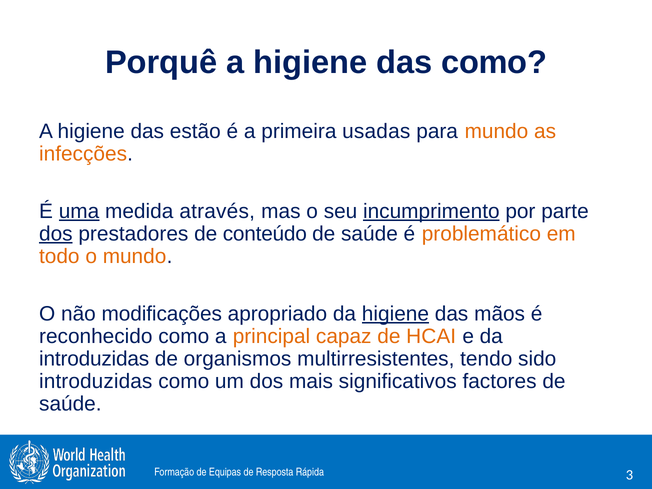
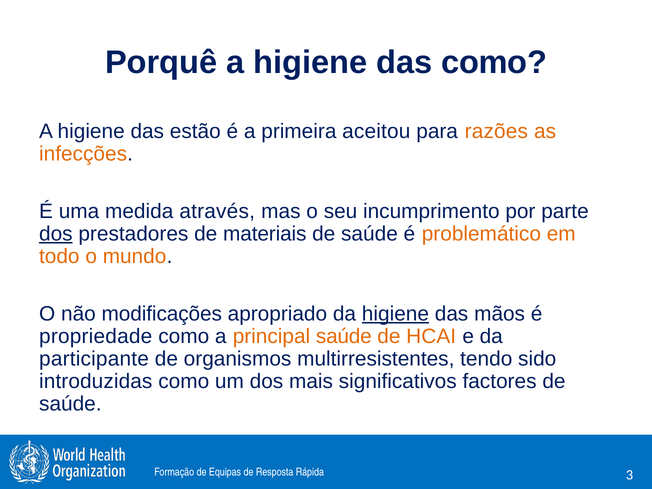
usadas: usadas -> aceitou (376, 131)
para mundo: mundo -> razões (496, 131)
uma underline: present -> none (79, 211)
incumprimento underline: present -> none (431, 211)
conteúdo: conteúdo -> materiais (265, 234)
reconhecido: reconhecido -> propriedade (96, 336)
principal capaz: capaz -> saúde (344, 336)
introduzidas: introduzidas -> participante (94, 359)
